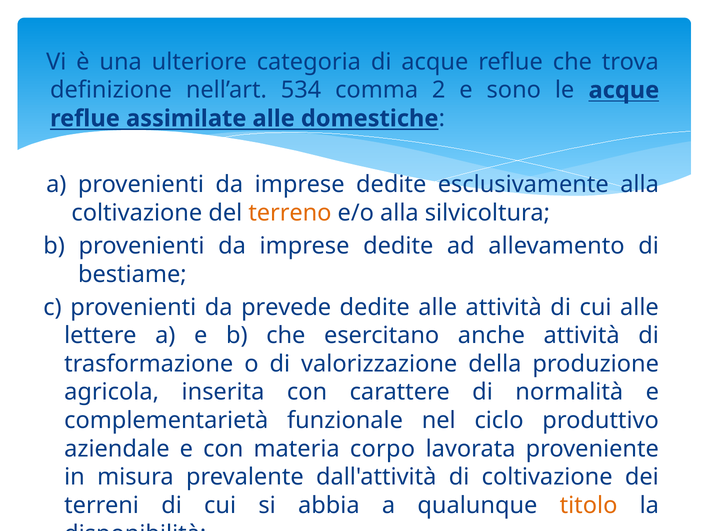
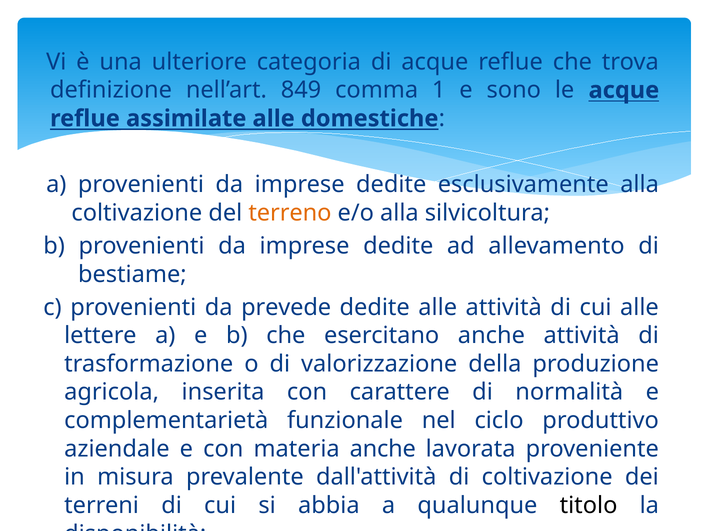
534: 534 -> 849 (301, 90)
2: 2 -> 1 (439, 90)
materia corpo: corpo -> anche (383, 449)
titolo colour: orange -> black (589, 505)
